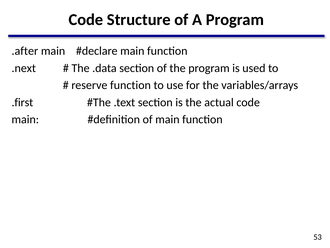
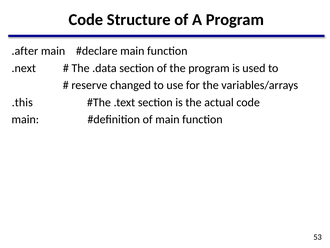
reserve function: function -> changed (131, 85)
.first: .first -> .this (22, 102)
